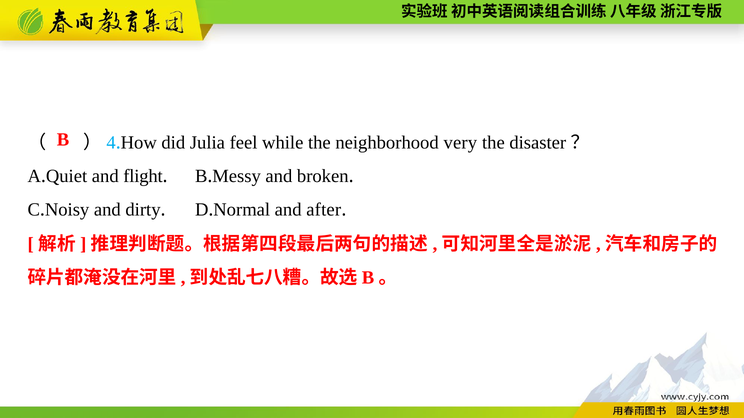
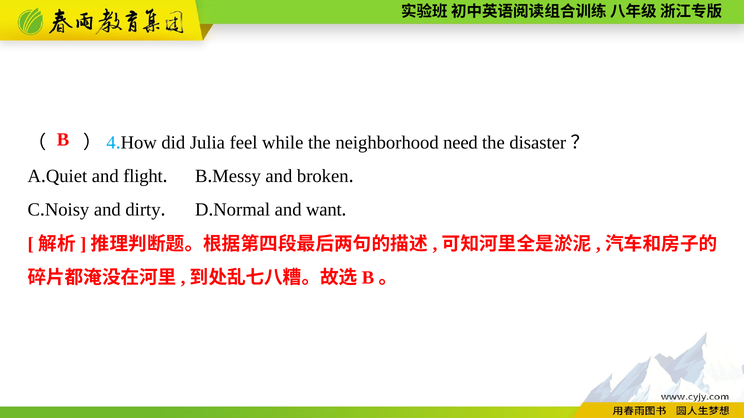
very: very -> need (460, 143)
after: after -> want (324, 210)
